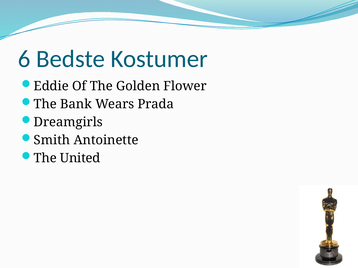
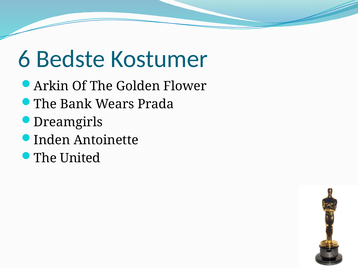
Eddie: Eddie -> Arkin (51, 86)
Smith: Smith -> Inden (52, 140)
